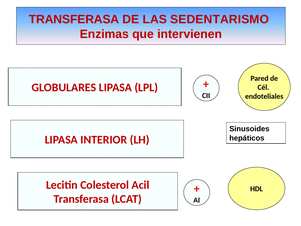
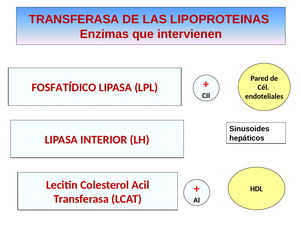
SEDENTARISMO: SEDENTARISMO -> LIPOPROTEINAS (220, 19)
GLOBULARES: GLOBULARES -> FOSFATÍDICO (64, 87)
